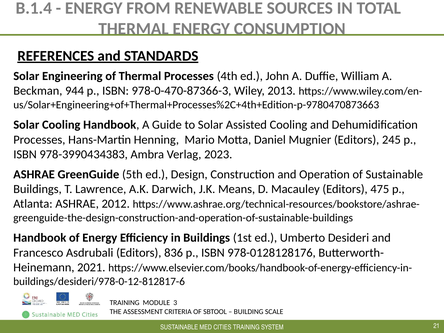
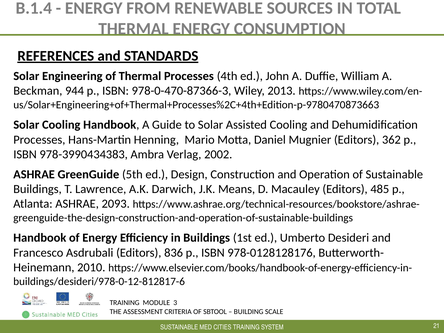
245: 245 -> 362 (391, 140)
2023: 2023 -> 2002 (218, 154)
475: 475 -> 485 (380, 189)
2012: 2012 -> 2093 (116, 204)
2021: 2021 -> 2010 (91, 268)
